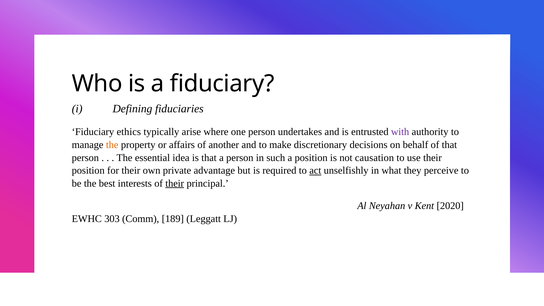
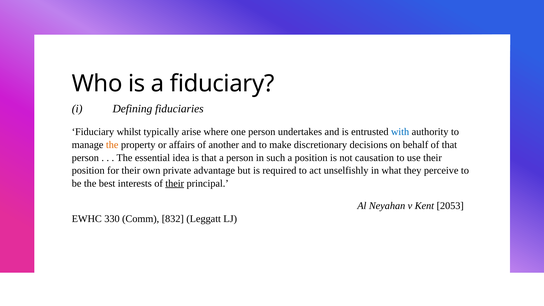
ethics: ethics -> whilst (129, 132)
with colour: purple -> blue (400, 132)
act underline: present -> none (315, 171)
2020: 2020 -> 2053 (450, 206)
303: 303 -> 330 (112, 219)
189: 189 -> 832 (173, 219)
